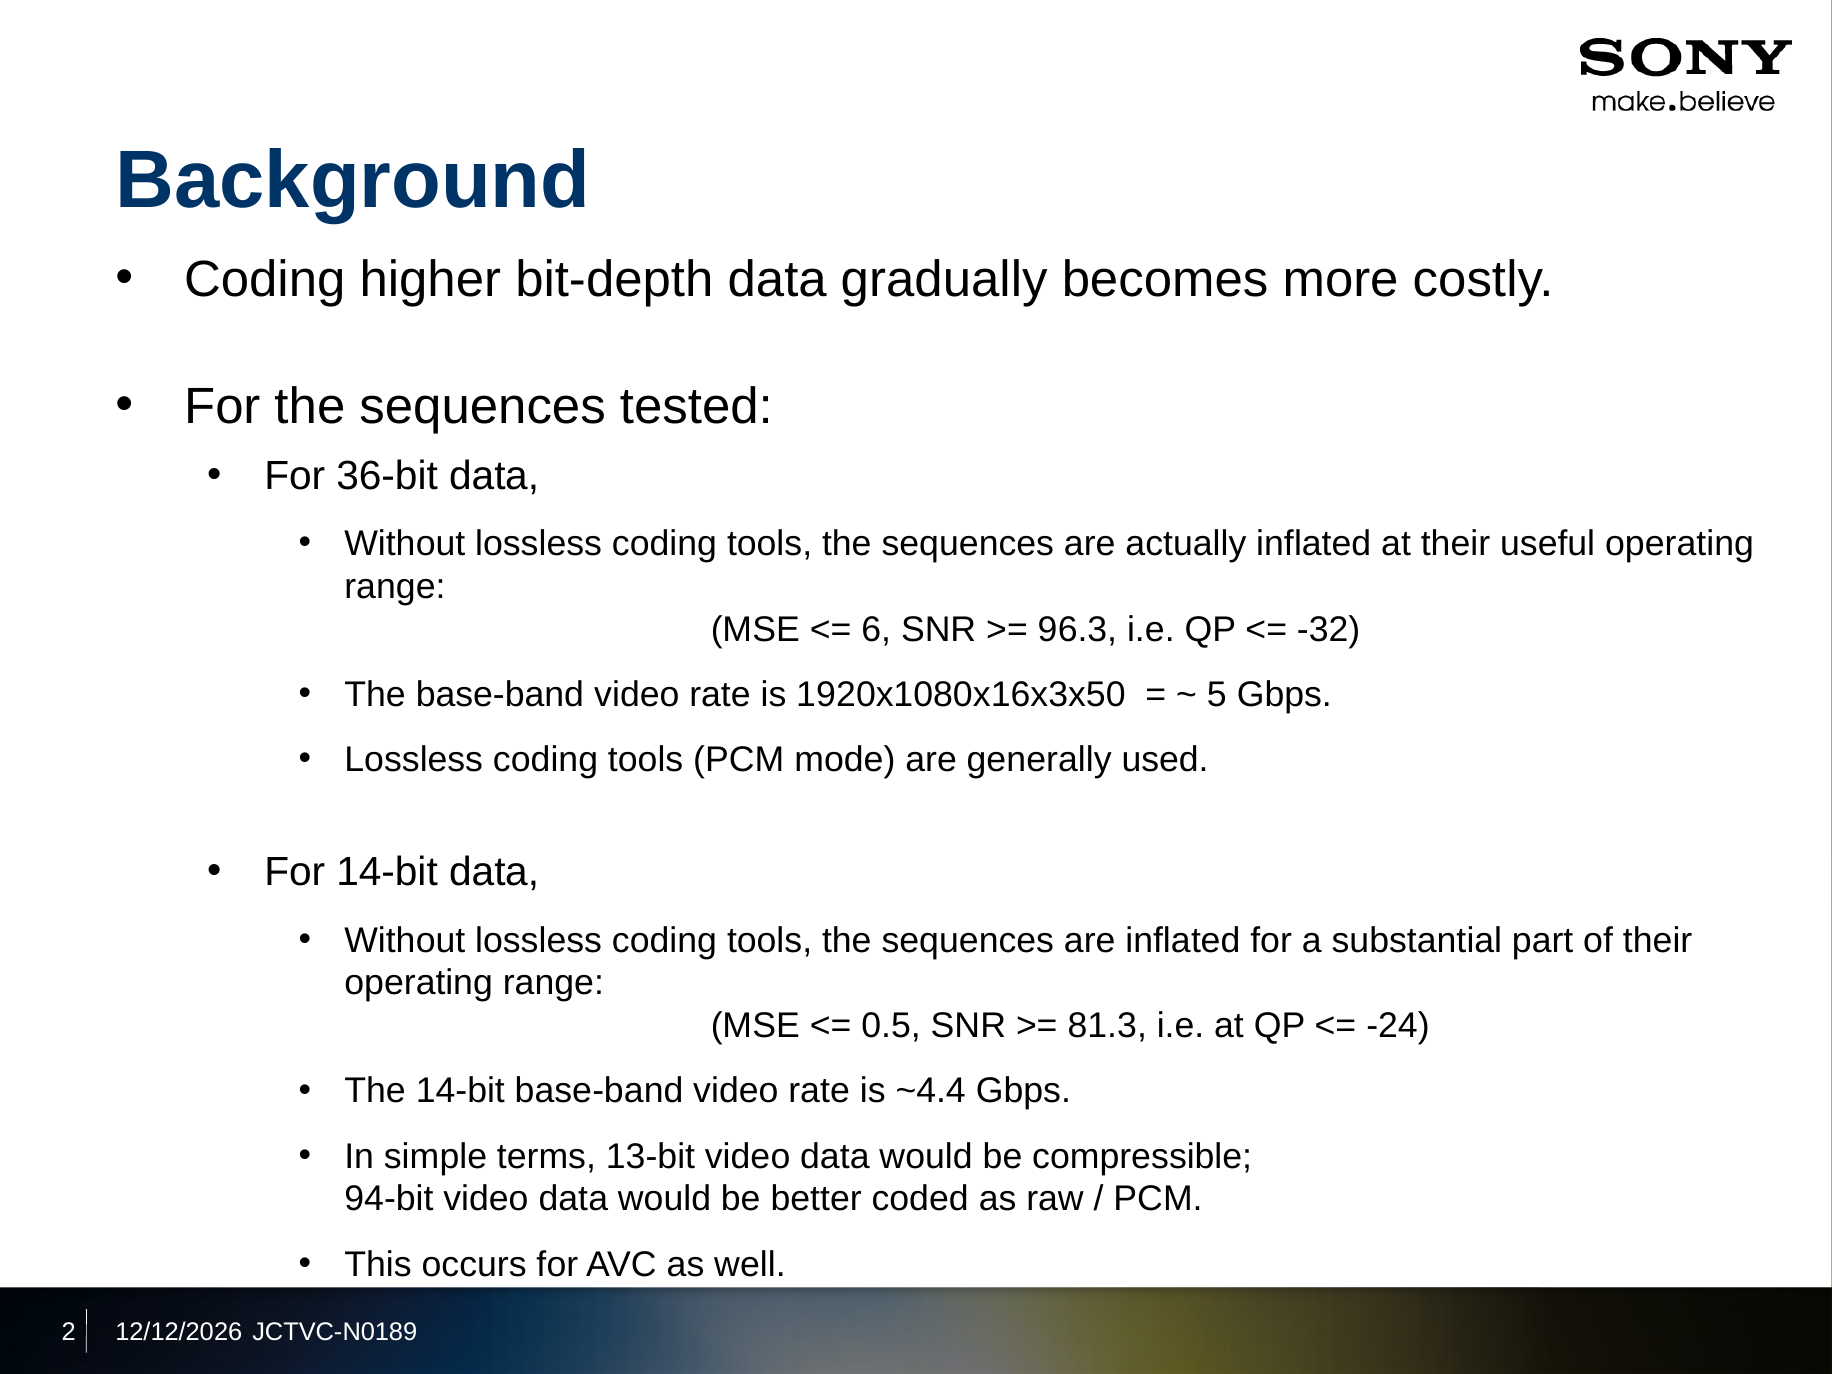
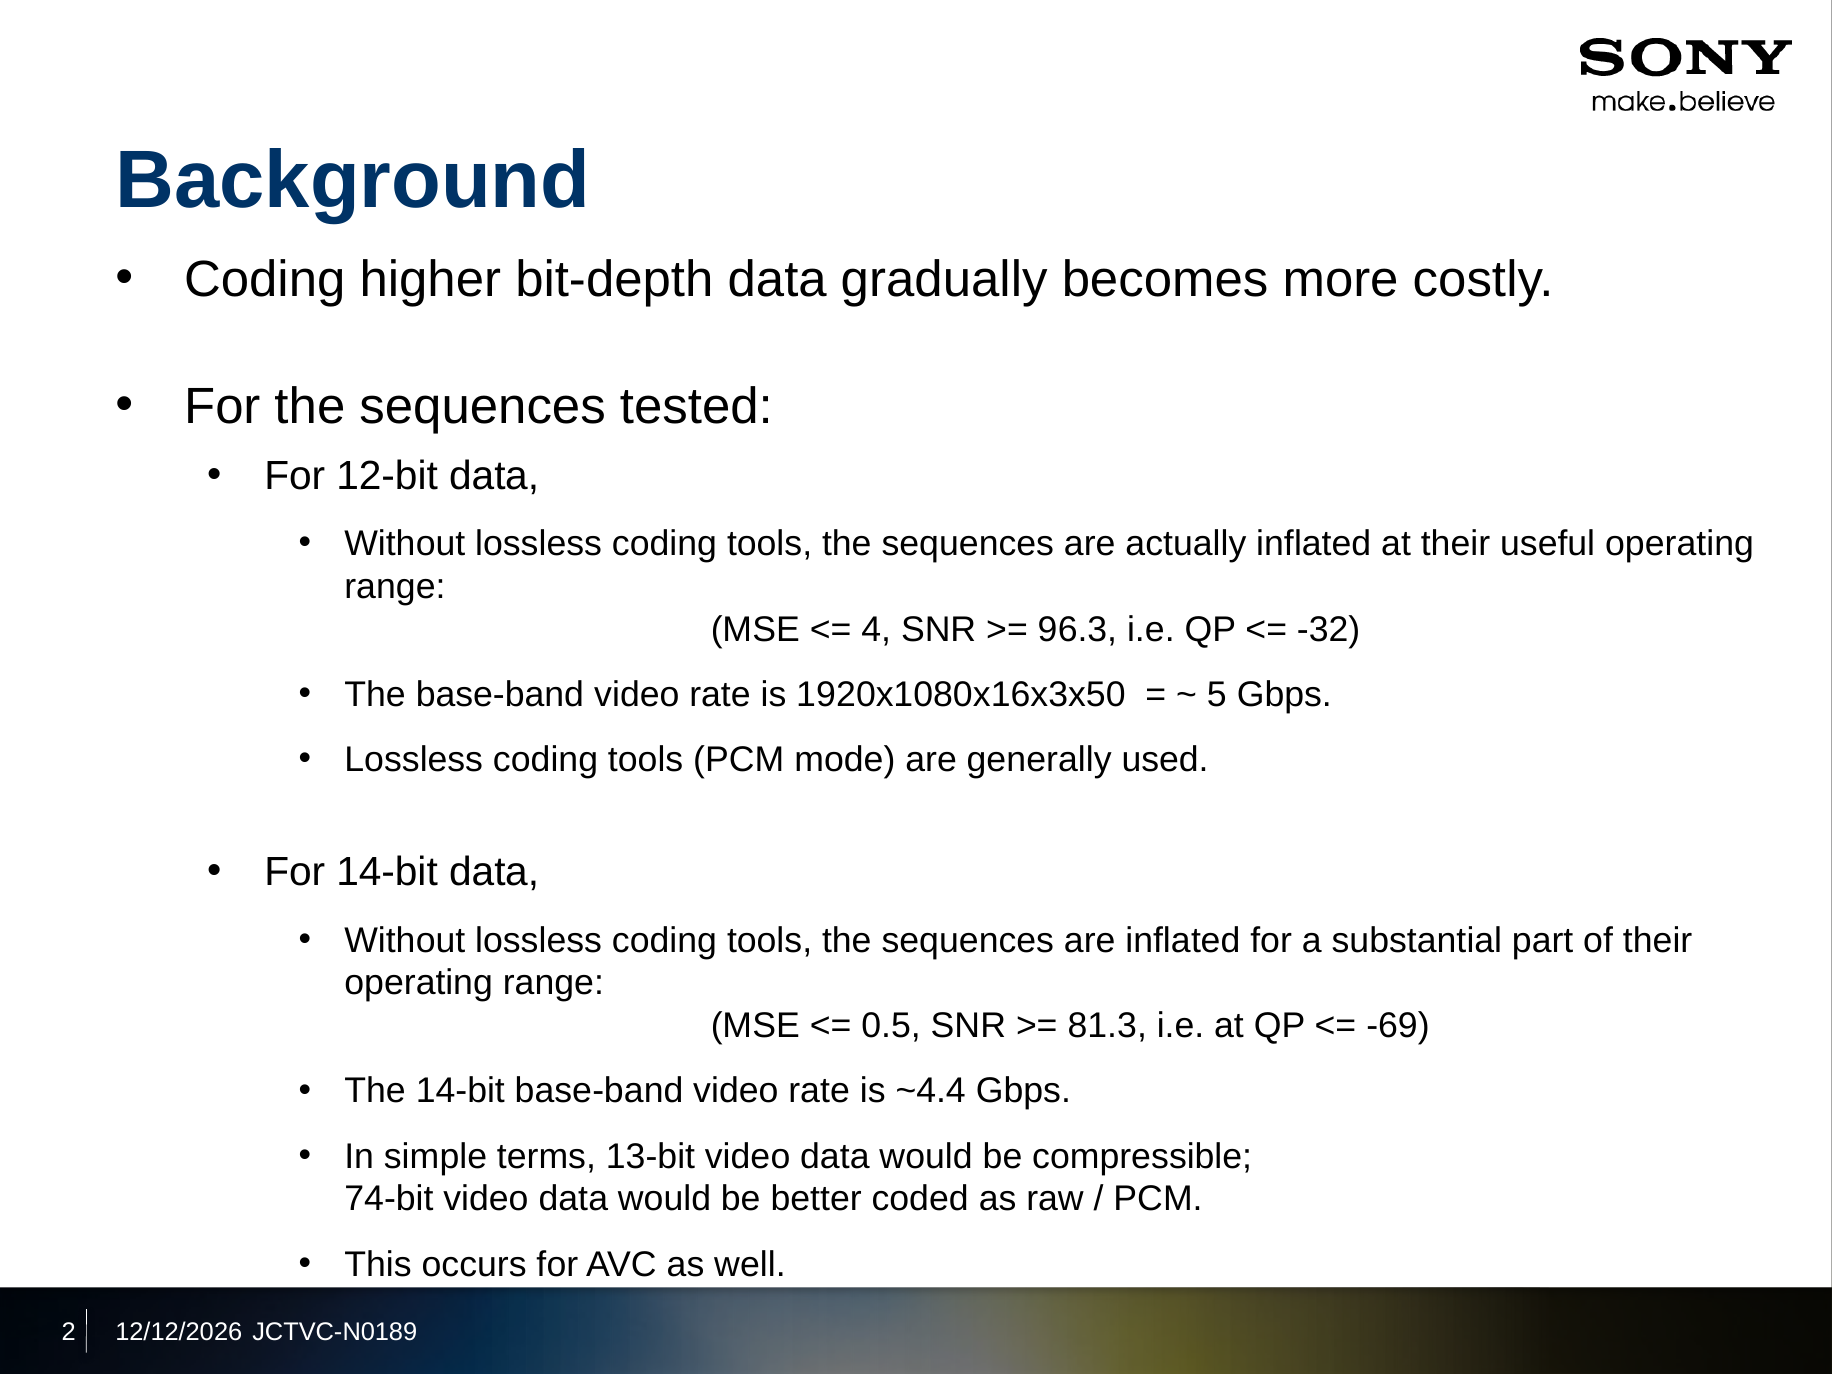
36-bit: 36-bit -> 12-bit (387, 476)
6: 6 -> 4 (876, 630)
-24: -24 -> -69 (1398, 1026)
94-bit: 94-bit -> 74-bit (389, 1199)
